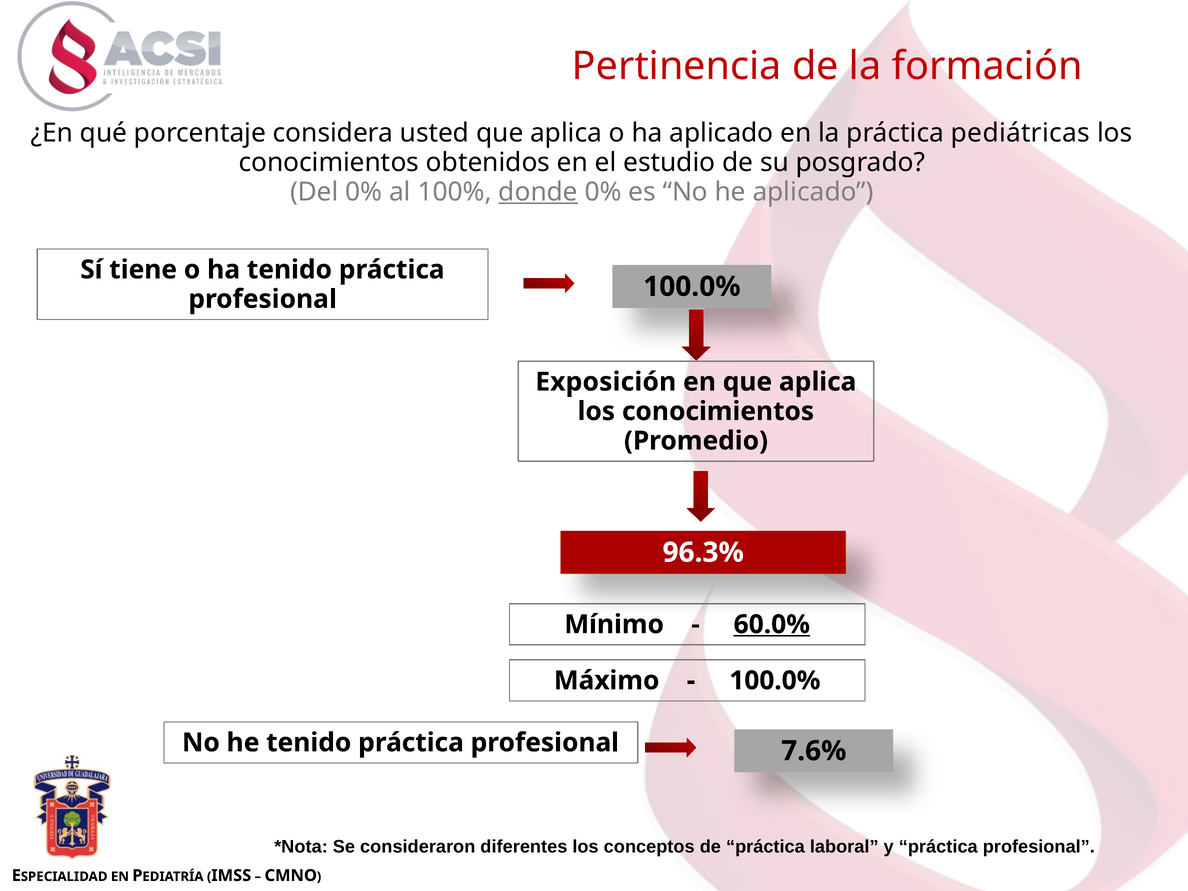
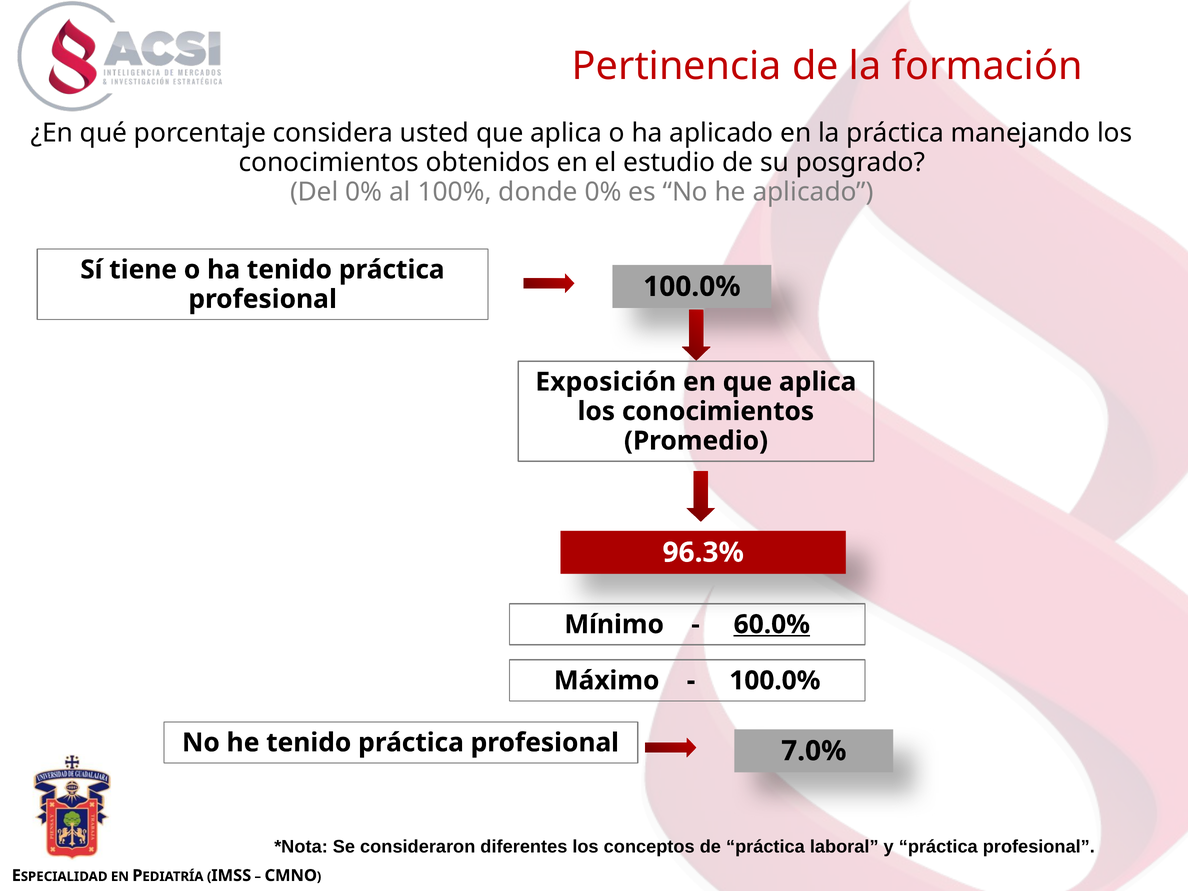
pediátricas: pediátricas -> manejando (1021, 133)
donde underline: present -> none (538, 192)
7.6%: 7.6% -> 7.0% (814, 751)
